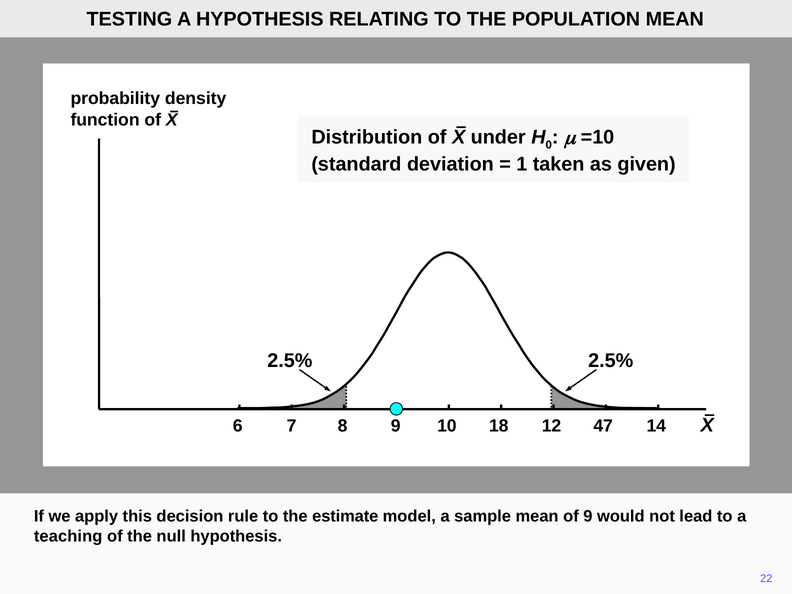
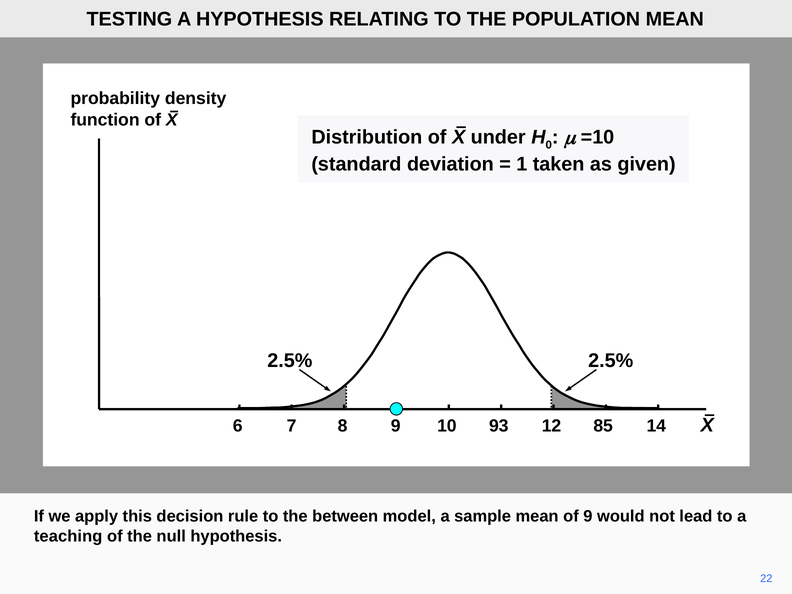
18: 18 -> 93 (499, 426)
47: 47 -> 85 (603, 426)
estimate: estimate -> between (345, 516)
